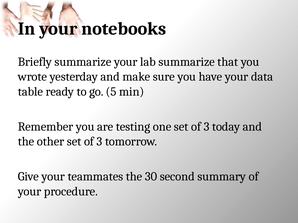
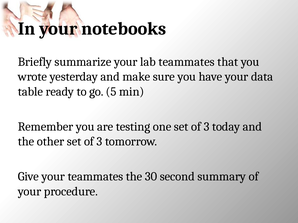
lab summarize: summarize -> teammates (187, 62)
